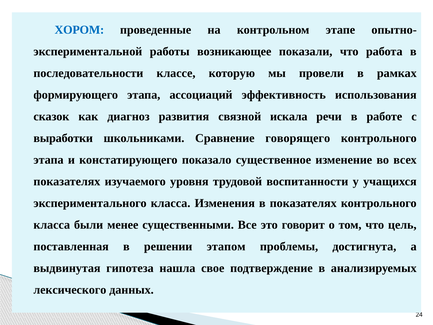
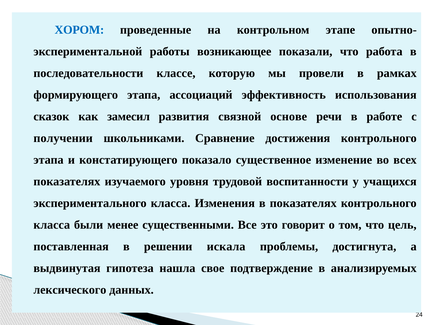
диагноз: диагноз -> замесил (129, 116)
искала: искала -> основе (289, 116)
выработки: выработки -> получении (63, 138)
говорящего: говорящего -> достижения (298, 138)
этапом: этапом -> искала (226, 246)
